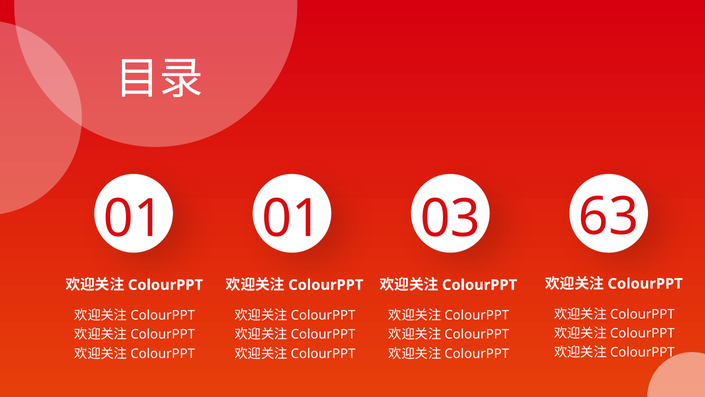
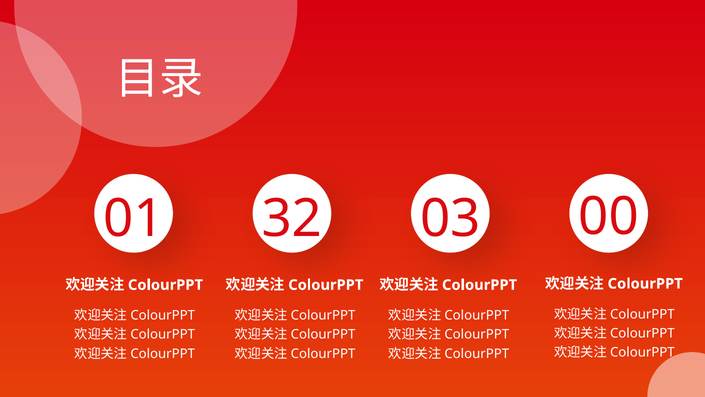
01 01: 01 -> 32 (292, 218)
63: 63 -> 00 (609, 216)
